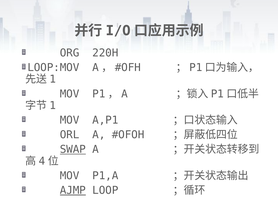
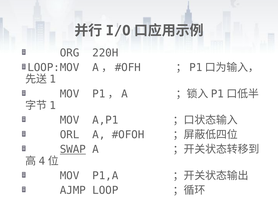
AJMP underline: present -> none (73, 190)
